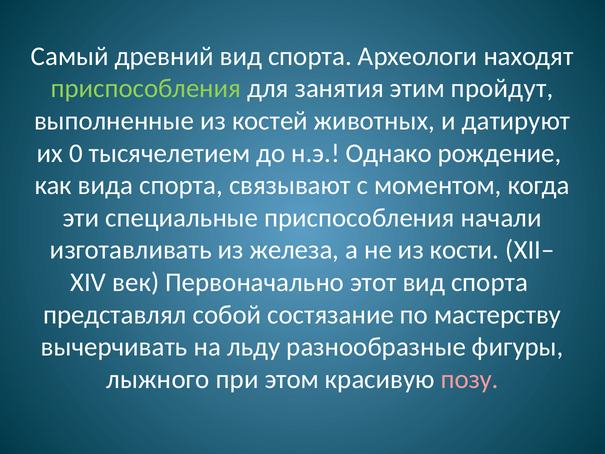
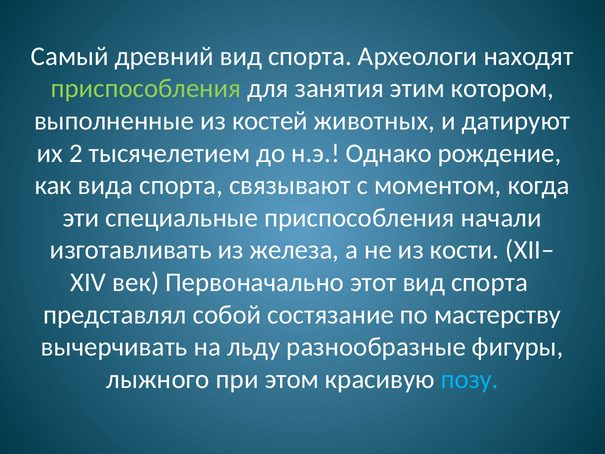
пройдут: пройдут -> котором (502, 89)
0: 0 -> 2 (76, 153)
позу colour: pink -> light blue (470, 379)
